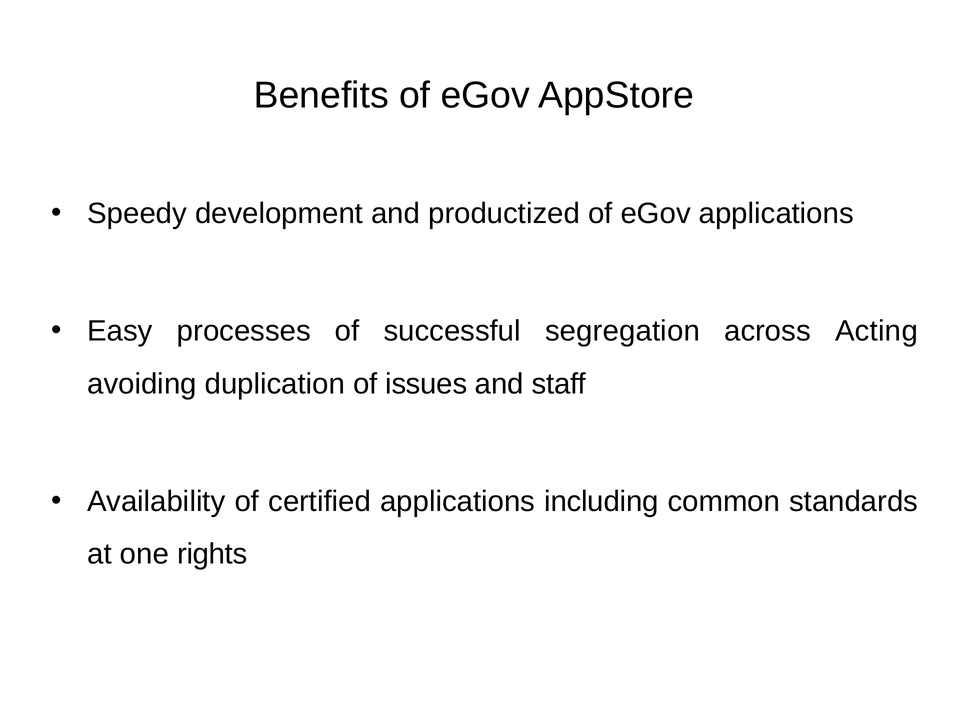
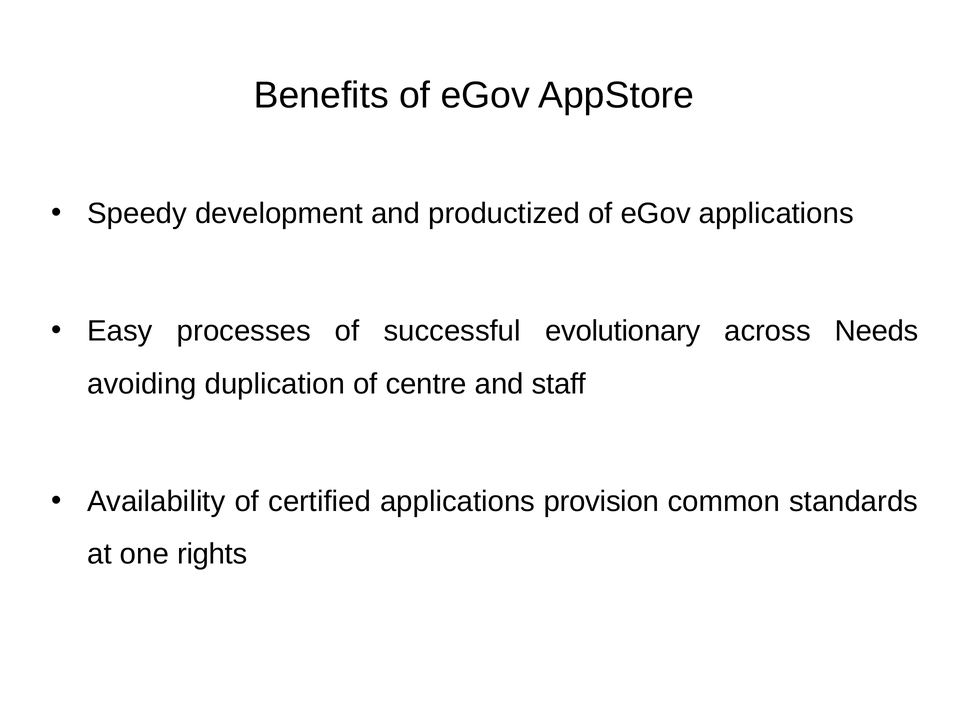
segregation: segregation -> evolutionary (623, 331)
Acting: Acting -> Needs (877, 331)
issues: issues -> centre (426, 384)
including: including -> provision (601, 502)
